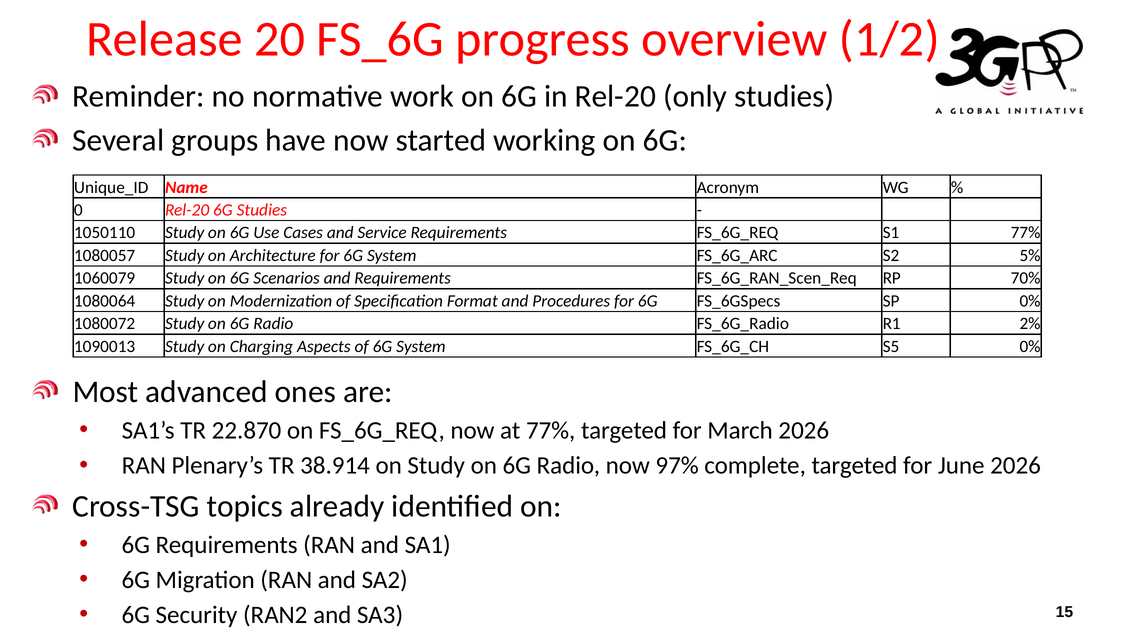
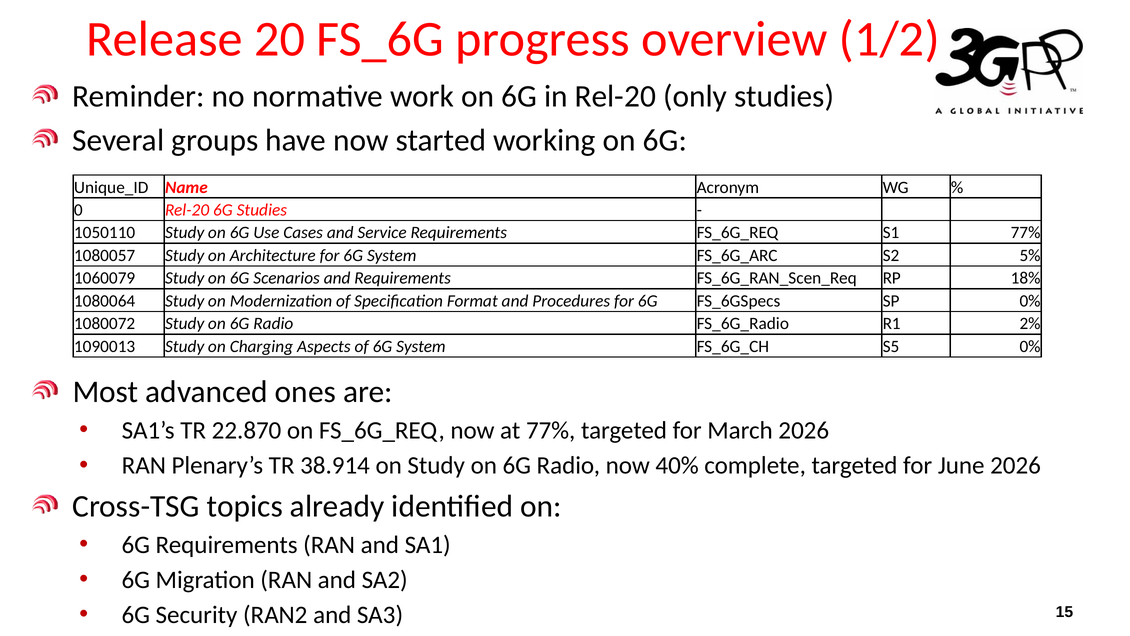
70%: 70% -> 18% (1026, 278)
97%: 97% -> 40% (677, 465)
